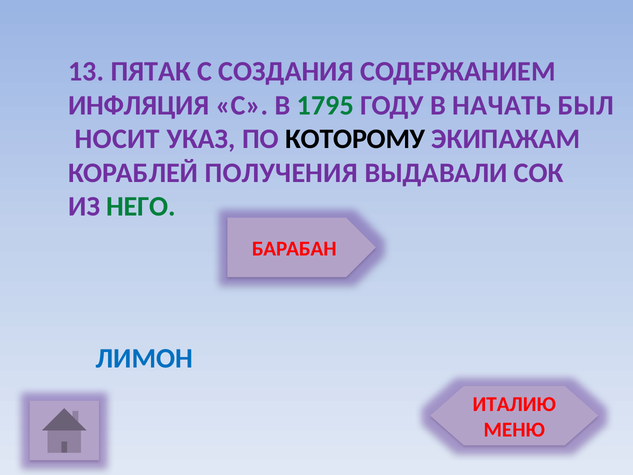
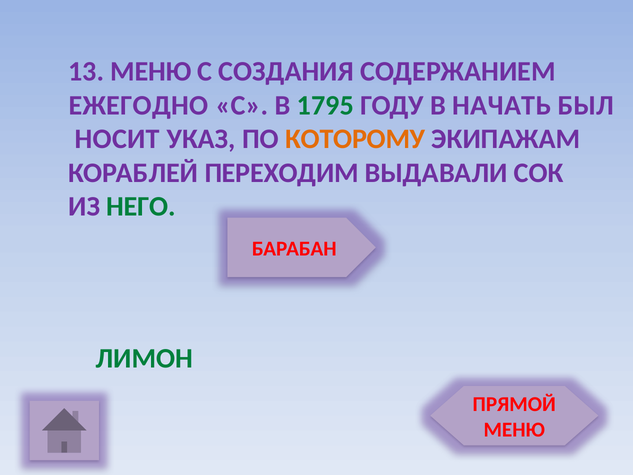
13 ПЯТАК: ПЯТАК -> МЕНЮ (151, 71)
ИНФЛЯЦИЯ: ИНФЛЯЦИЯ -> ЕЖЕГОДНО (139, 105)
КОТОРОМУ colour: black -> orange (355, 139)
ПОЛУЧЕНИЯ: ПОЛУЧЕНИЯ -> ПЕРЕХОДИМ (282, 173)
ЛИМОН colour: blue -> green (144, 358)
ИТАЛИЮ: ИТАЛИЮ -> ПРЯМОЙ (514, 404)
